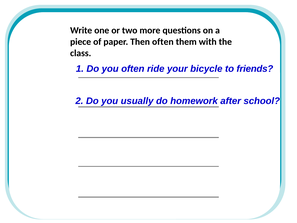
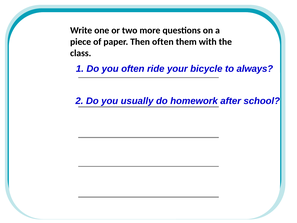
friends: friends -> always (255, 69)
